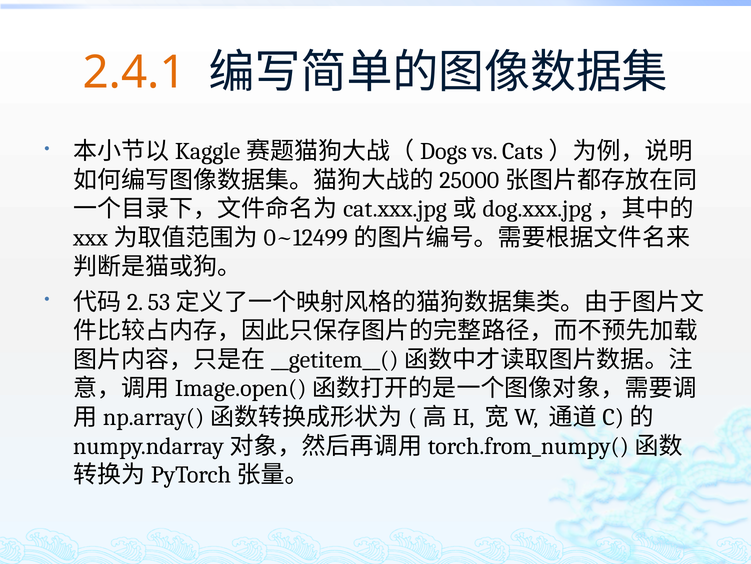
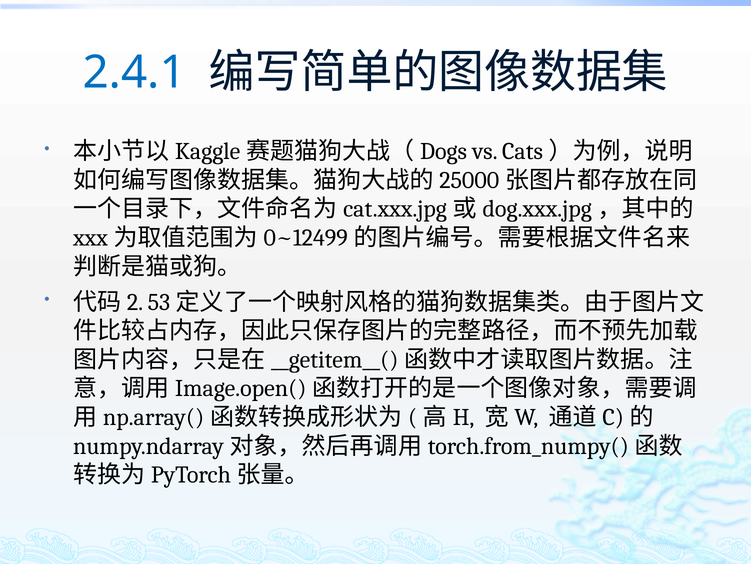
2.4.1 colour: orange -> blue (134, 73)
